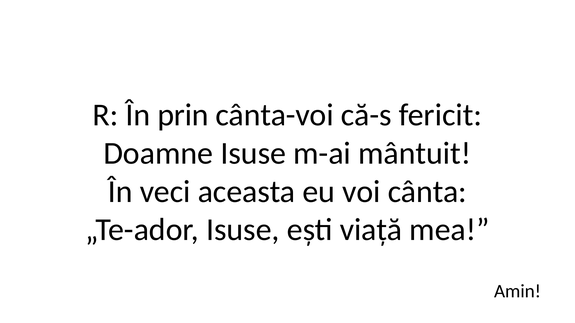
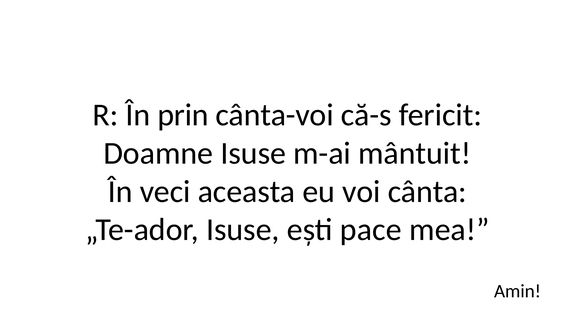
viață: viață -> pace (371, 230)
